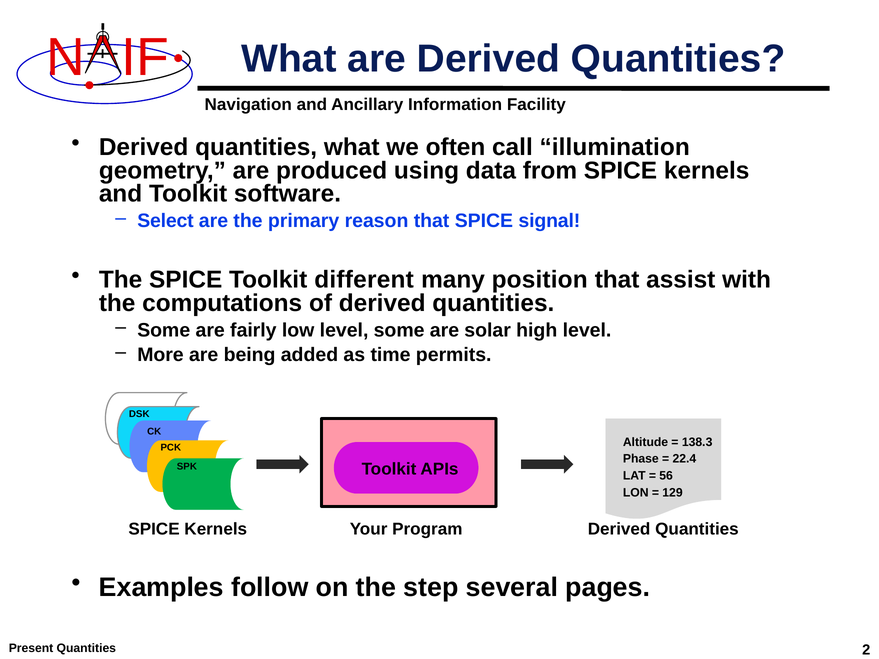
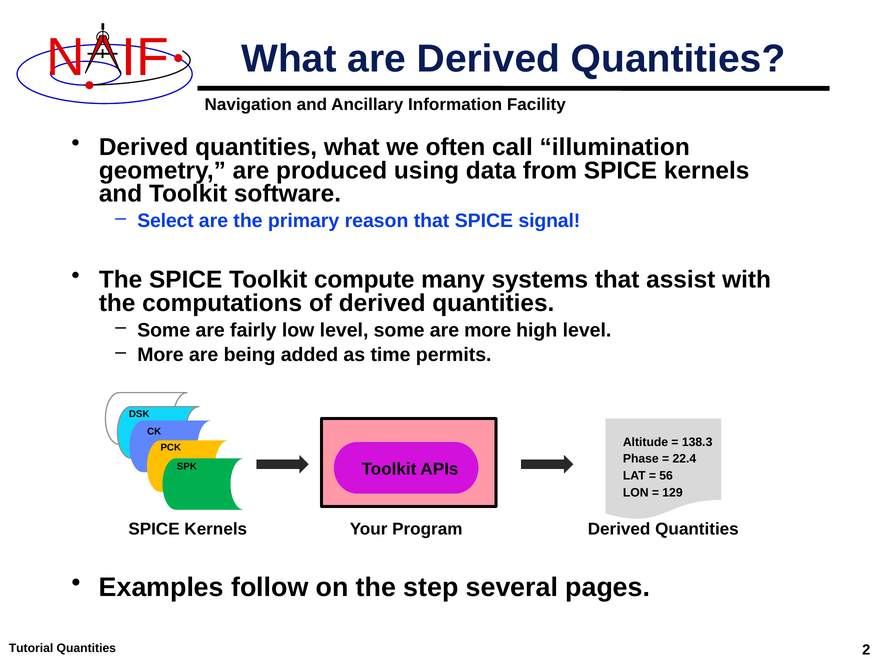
different: different -> compute (364, 280)
position: position -> systems (540, 280)
are solar: solar -> more (488, 331)
Present: Present -> Tutorial (31, 649)
